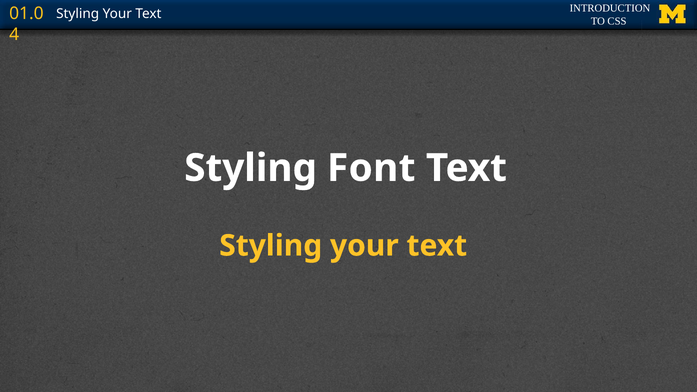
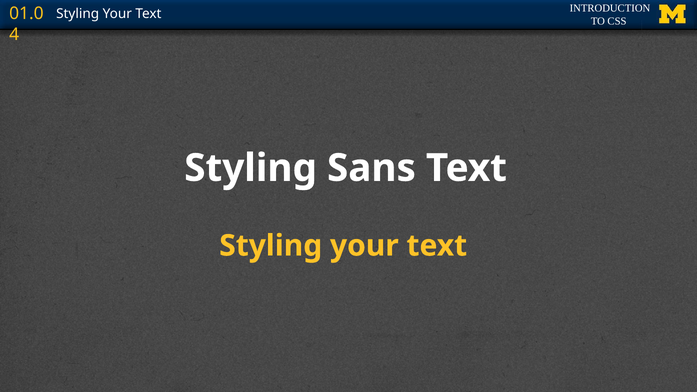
Font: Font -> Sans (371, 168)
